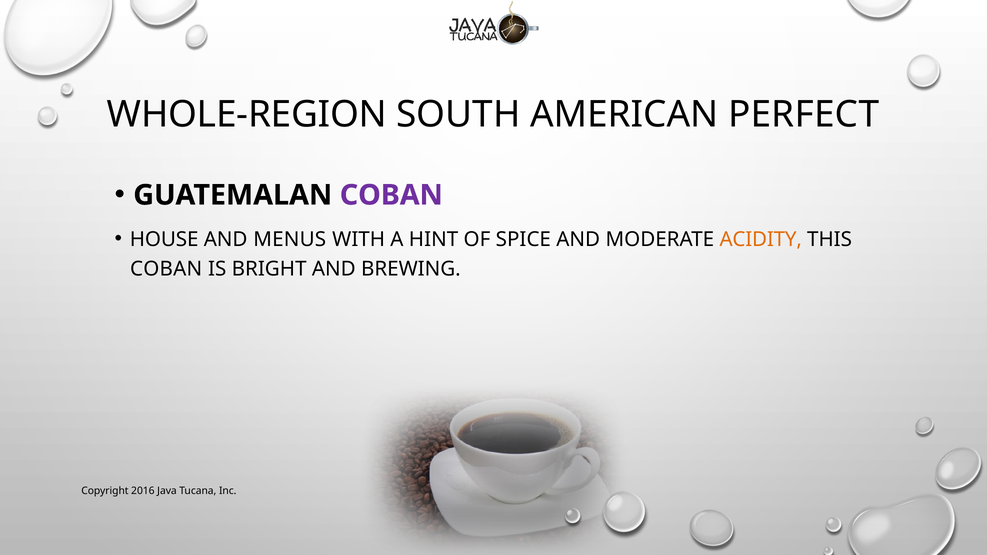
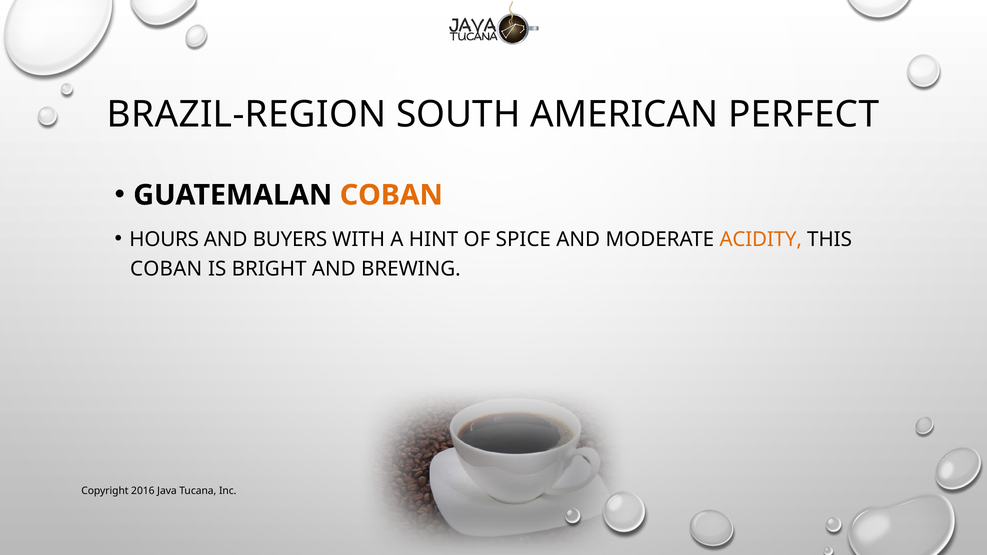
WHOLE-REGION: WHOLE-REGION -> BRAZIL-REGION (247, 114)
COBAN colour: purple -> orange (391, 195)
HOUSE: HOUSE -> HOURS (164, 239)
MENUS: MENUS -> BUYERS (290, 239)
